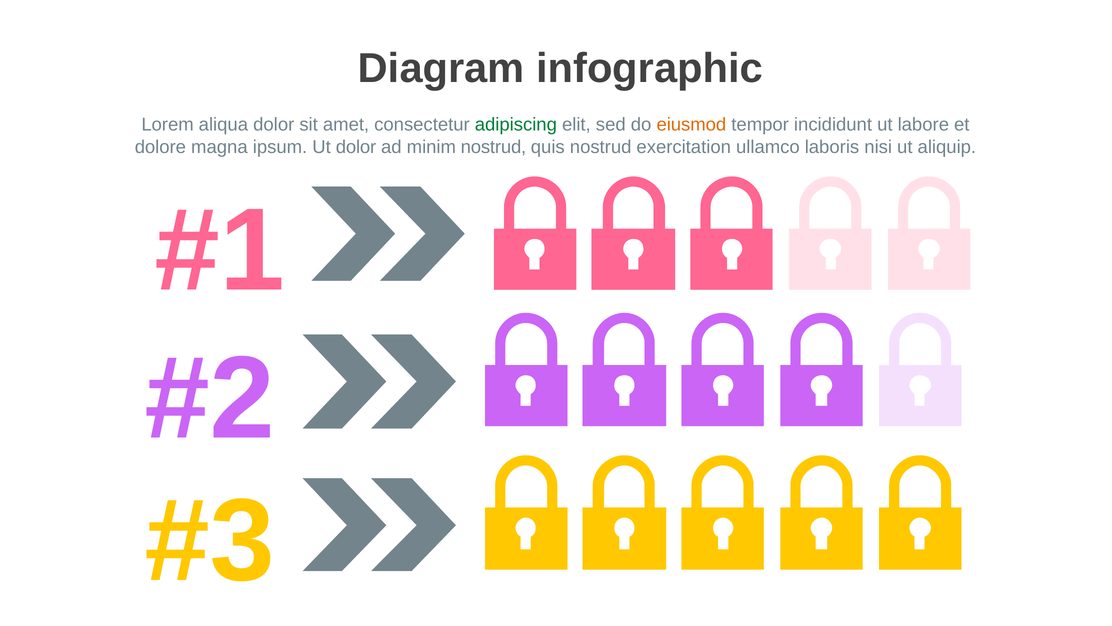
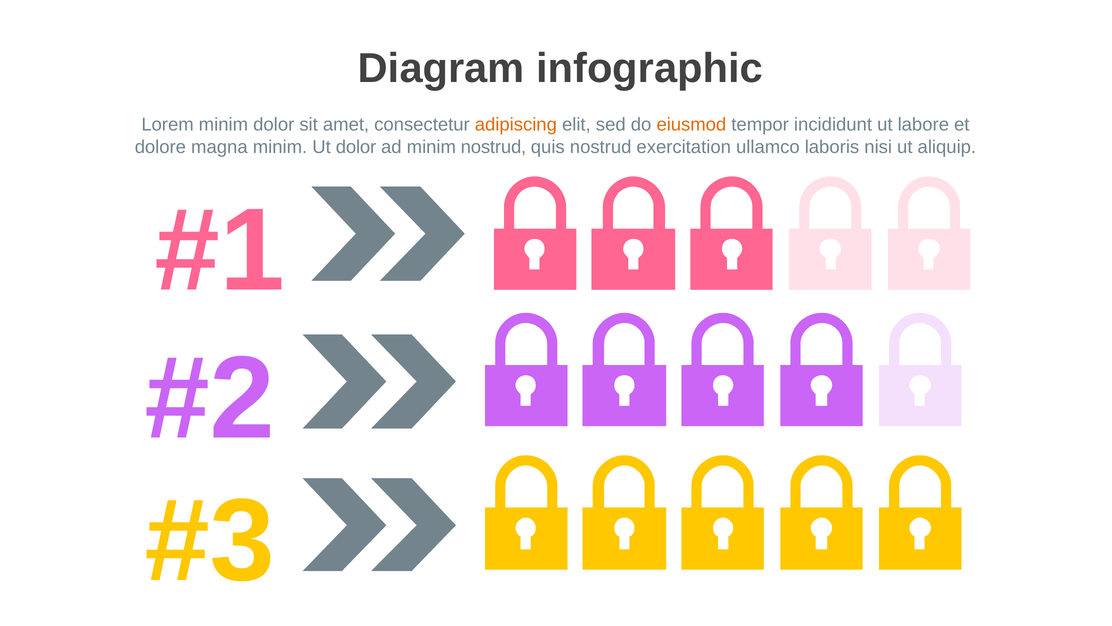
Lorem aliqua: aliqua -> minim (223, 125)
adipiscing colour: green -> orange (516, 125)
magna ipsum: ipsum -> minim (280, 147)
